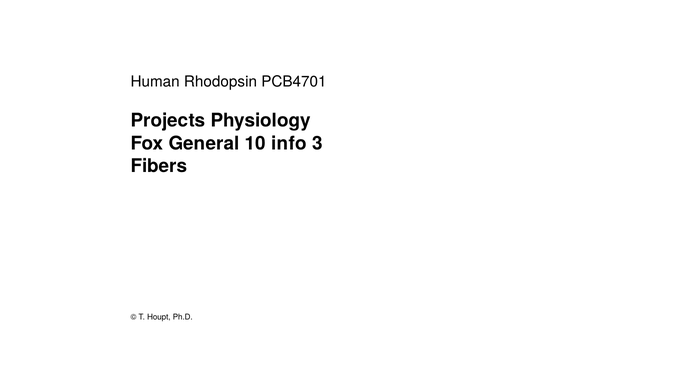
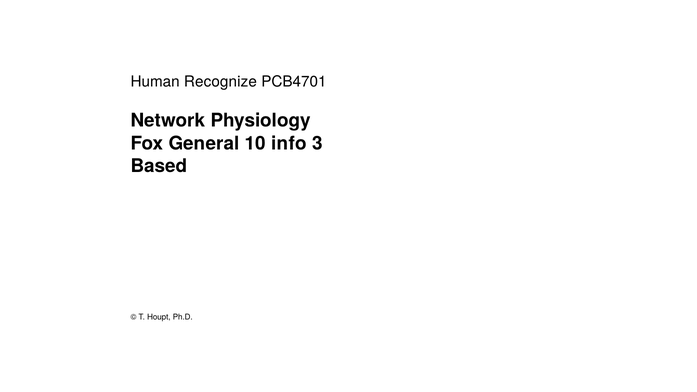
Rhodopsin: Rhodopsin -> Recognize (220, 82)
Projects: Projects -> Network (168, 121)
Fibers: Fibers -> Based (159, 166)
